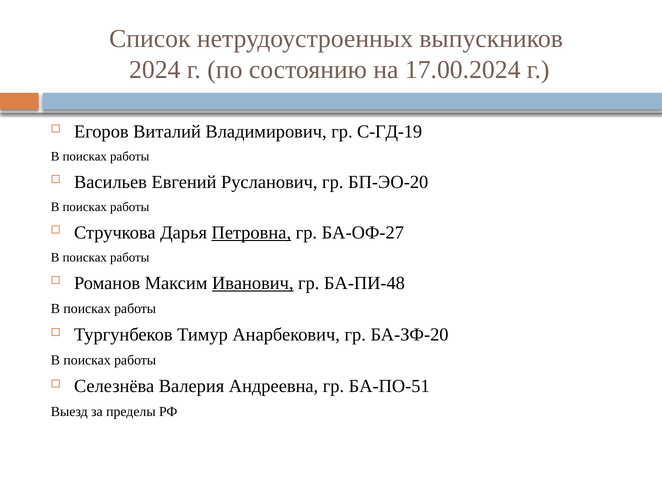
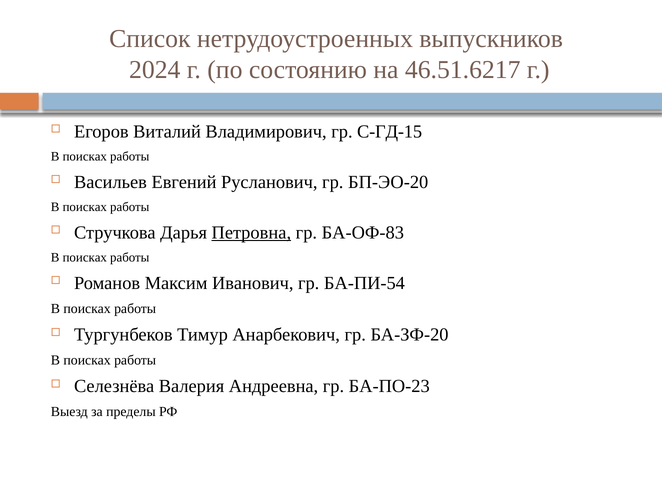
17.00.2024: 17.00.2024 -> 46.51.6217 (463, 70)
С-ГД-19: С-ГД-19 -> С-ГД-15 (390, 131)
БА-ОФ-27: БА-ОФ-27 -> БА-ОФ-83 (363, 232)
Иванович underline: present -> none (253, 283)
БА-ПИ-48: БА-ПИ-48 -> БА-ПИ-54 (364, 283)
БА-ПО-51: БА-ПО-51 -> БА-ПО-23 (389, 386)
